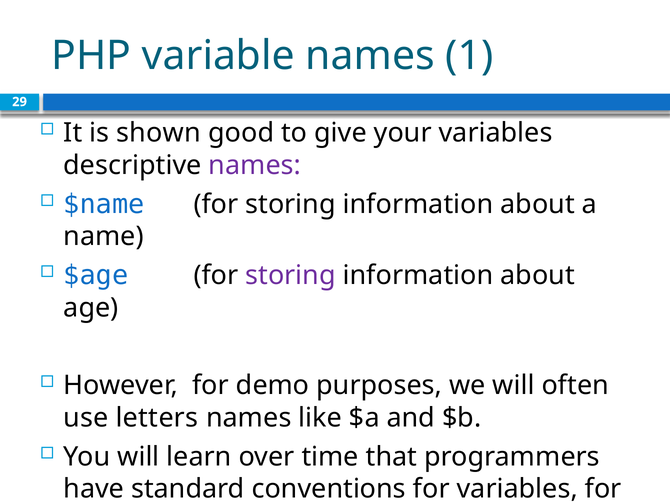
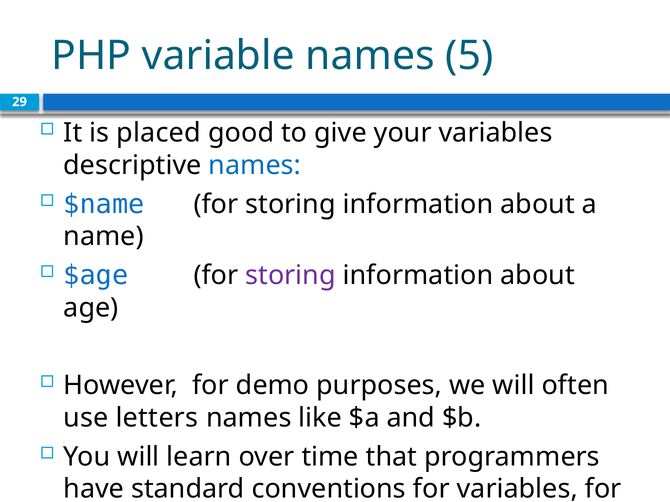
1: 1 -> 5 (469, 56)
shown: shown -> placed (159, 133)
names colour: purple -> blue (255, 165)
